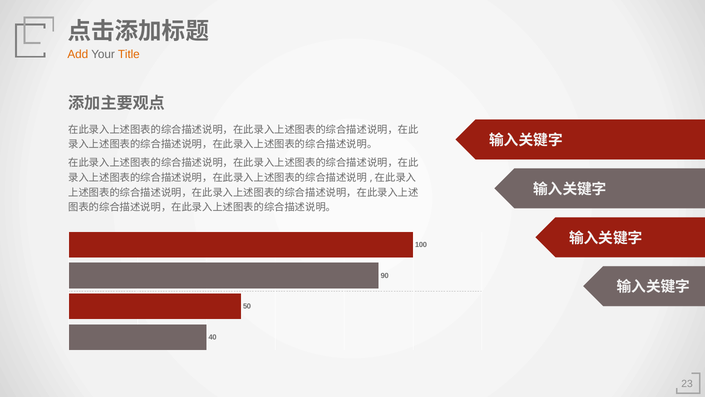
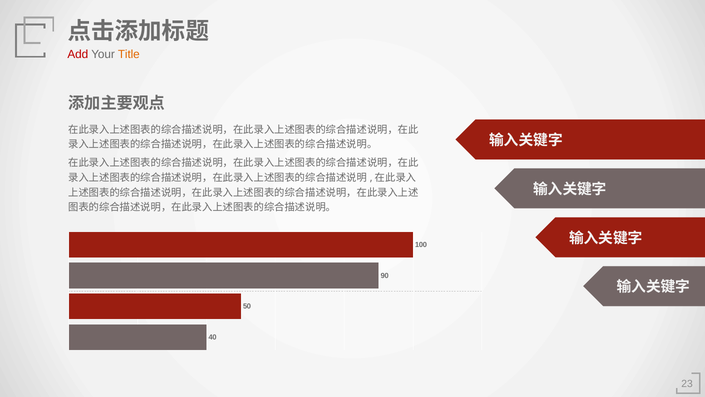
Add colour: orange -> red (78, 54)
